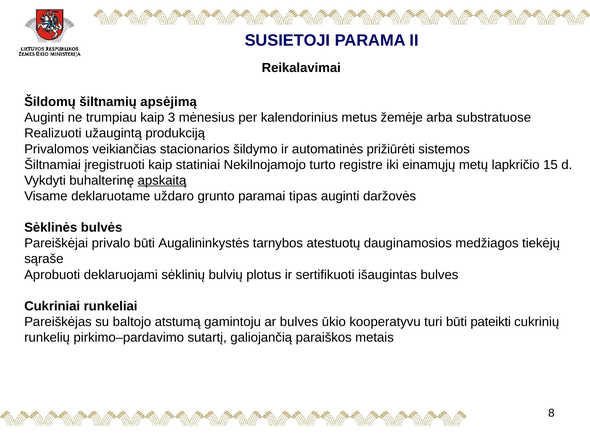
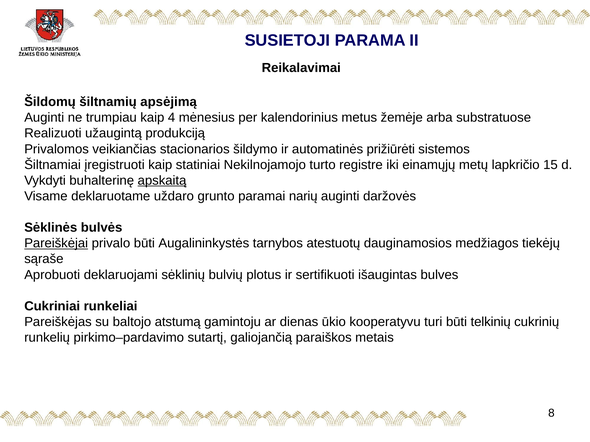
3: 3 -> 4 (172, 118)
tipas: tipas -> narių (303, 196)
Pareiškėjai underline: none -> present (56, 244)
ar bulves: bulves -> dienas (299, 322)
pateikti: pateikti -> telkinių (491, 322)
